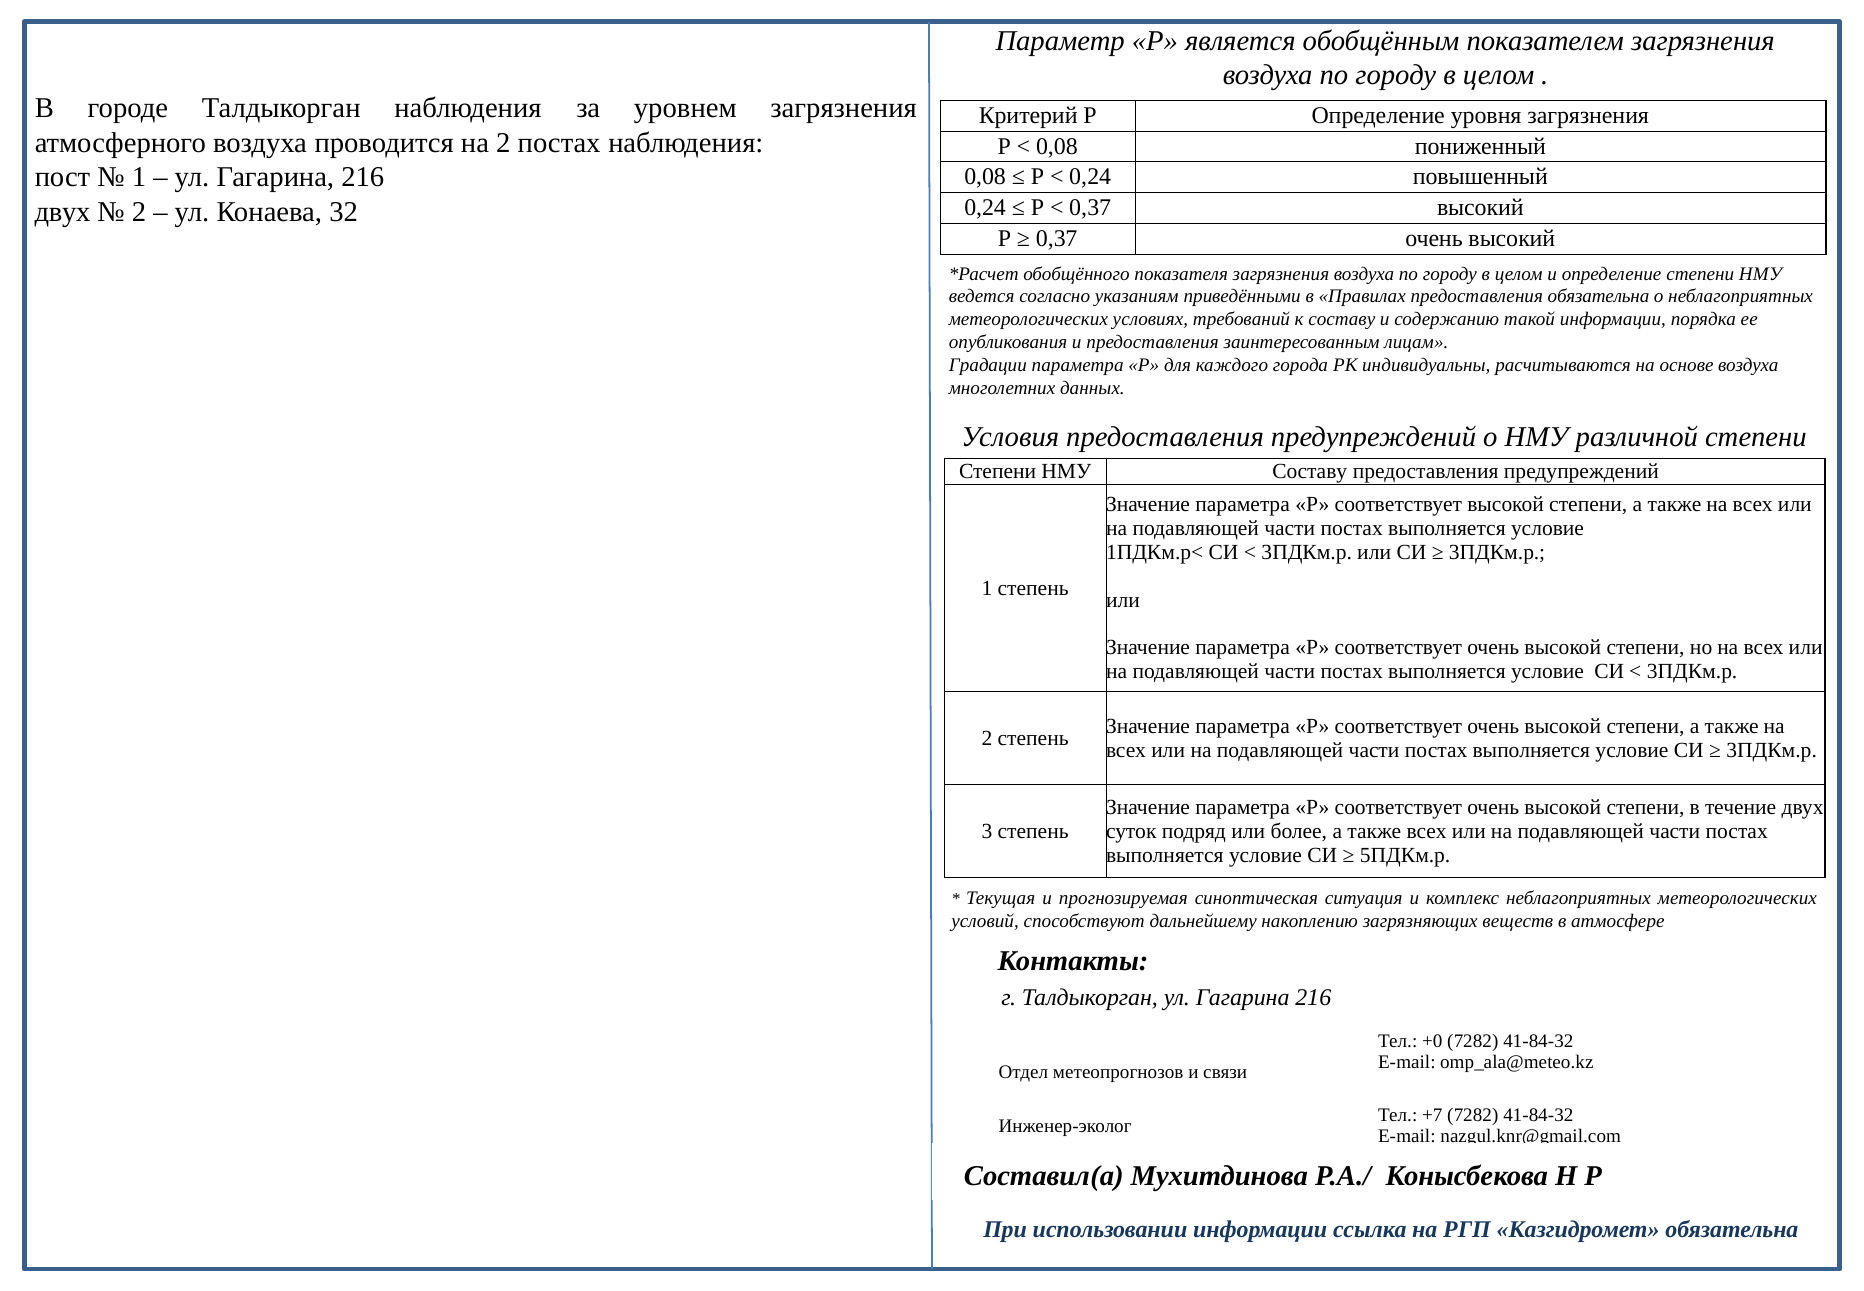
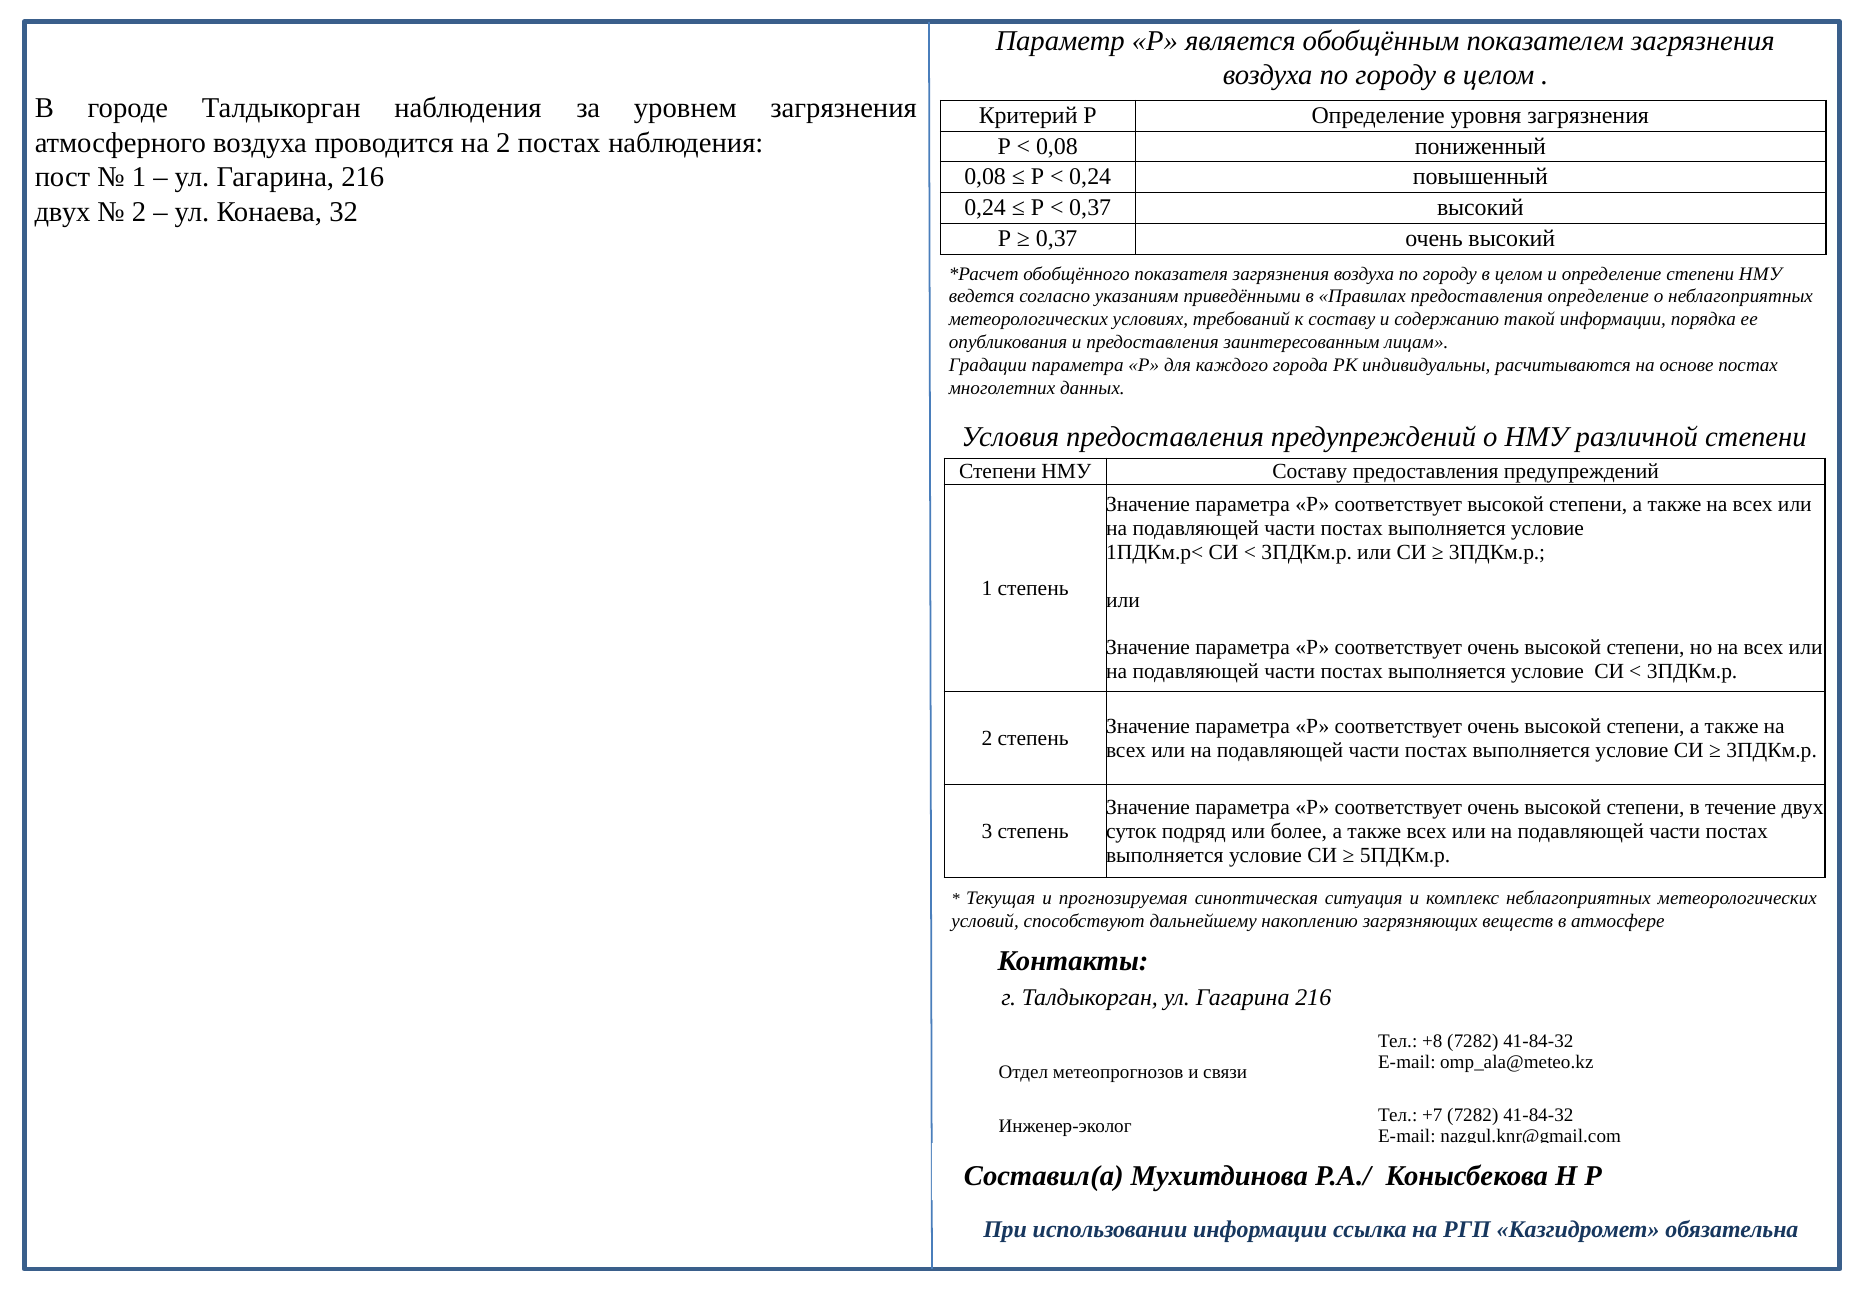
предоставления обязательна: обязательна -> определение (1598, 297)
основе воздуха: воздуха -> постах (1748, 365)
+0: +0 -> +8 (1432, 1040)
